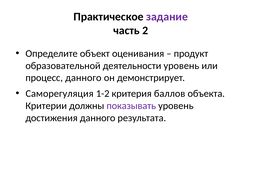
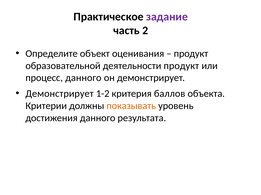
деятельности уровень: уровень -> продукт (181, 66)
Саморегуляция: Саморегуляция -> Демонстрирует (60, 94)
показывать colour: purple -> orange (131, 106)
